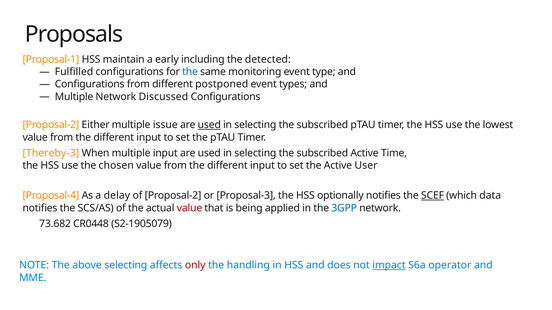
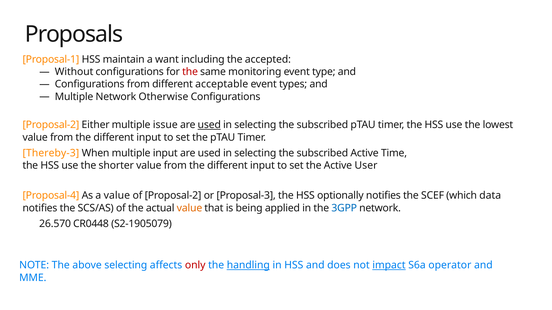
early: early -> want (167, 60)
detected: detected -> accepted (268, 60)
Fulfilled: Fulfilled -> Without (74, 72)
the colour: blue -> red (190, 72)
postponed: postponed -> acceptable (222, 84)
Discussed: Discussed -> Otherwise (163, 97)
chosen: chosen -> shorter (116, 166)
a delay: delay -> value (117, 196)
SCEF underline: present -> none (433, 196)
value colour: red -> orange (189, 208)
73.682: 73.682 -> 26.570 (55, 224)
handling underline: none -> present (248, 266)
